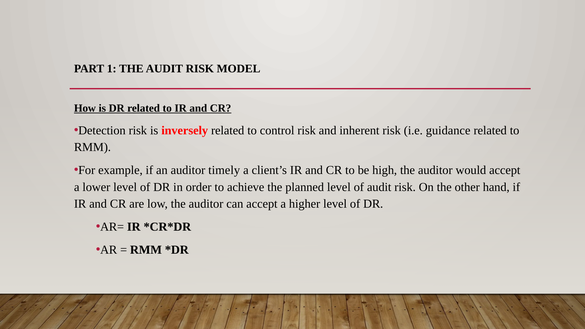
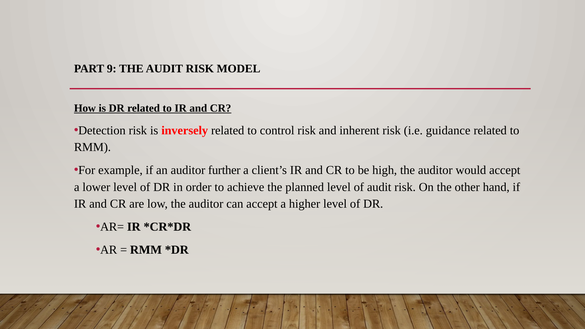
1: 1 -> 9 (112, 69)
timely: timely -> further (224, 170)
